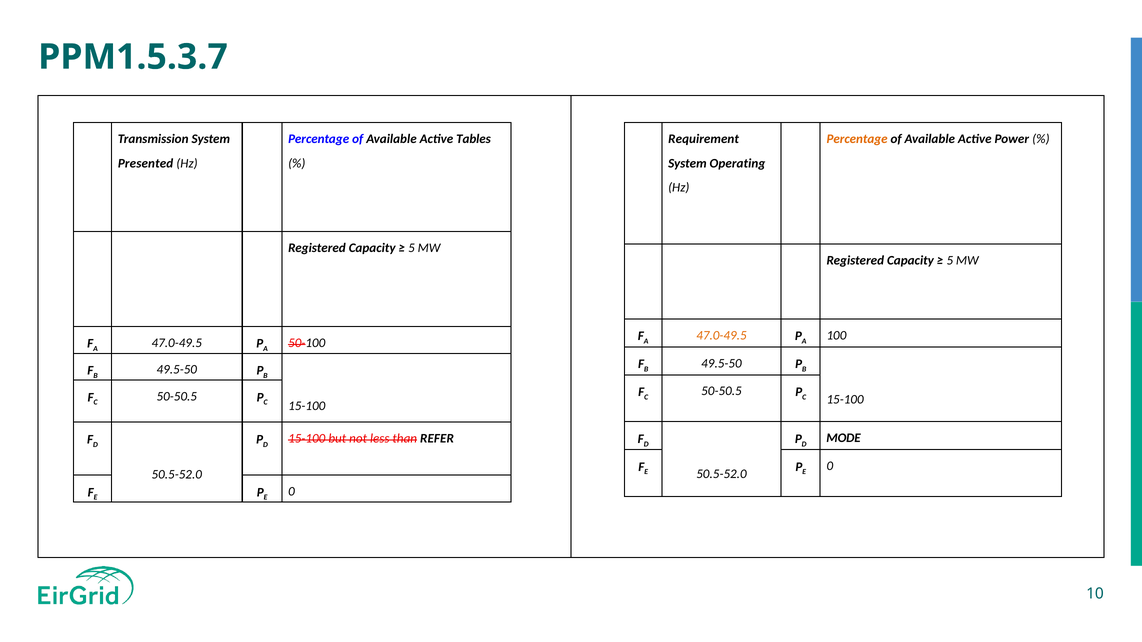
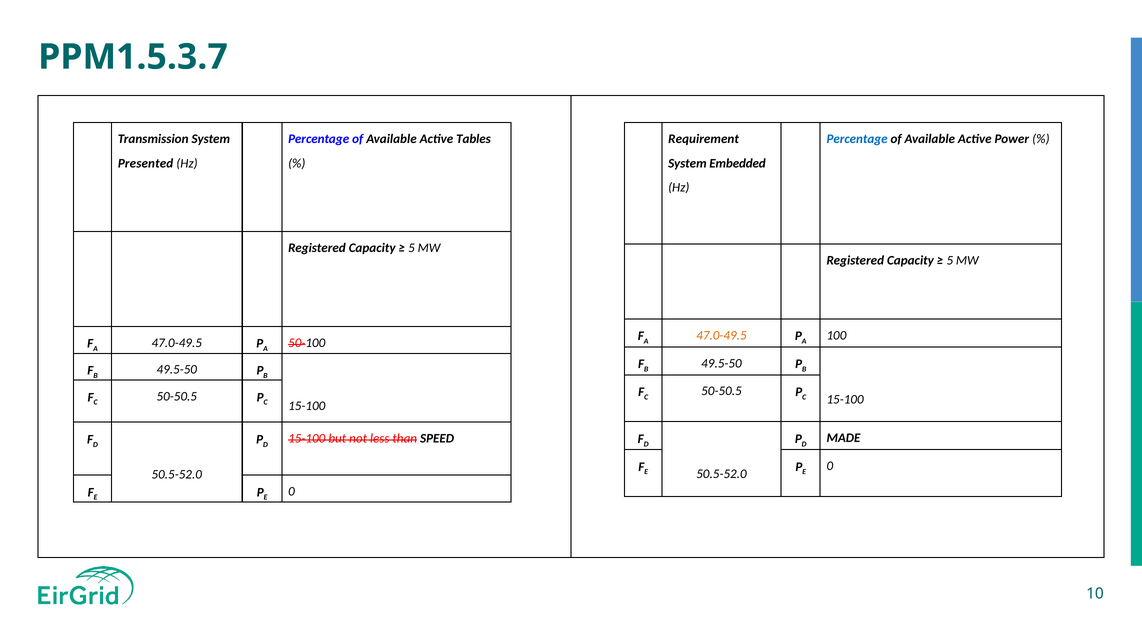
Percentage colour: orange -> blue (857, 139)
Operating: Operating -> Embedded (738, 163)
MODE: MODE -> MADE (843, 438)
REFER: REFER -> SPEED (437, 439)
